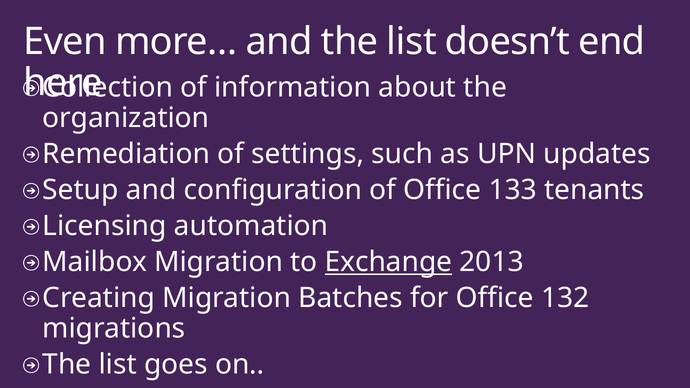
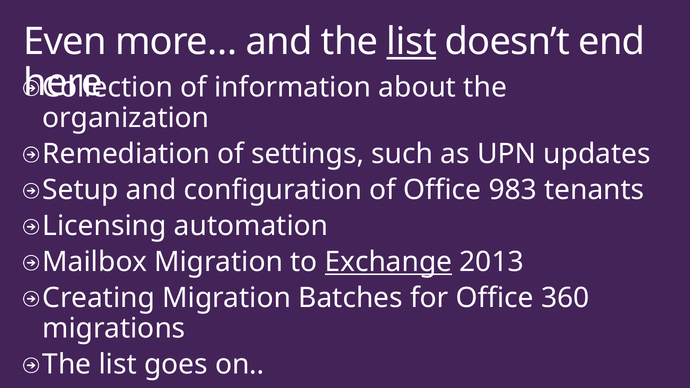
list underline: none -> present (412, 42)
133: 133 -> 983 (513, 190)
132: 132 -> 360 (565, 298)
